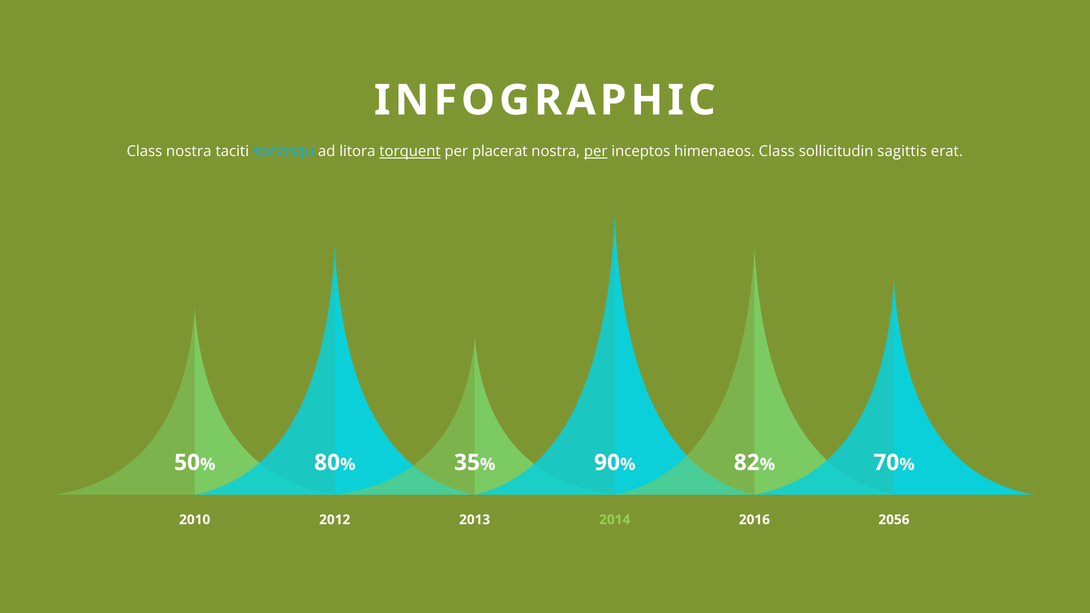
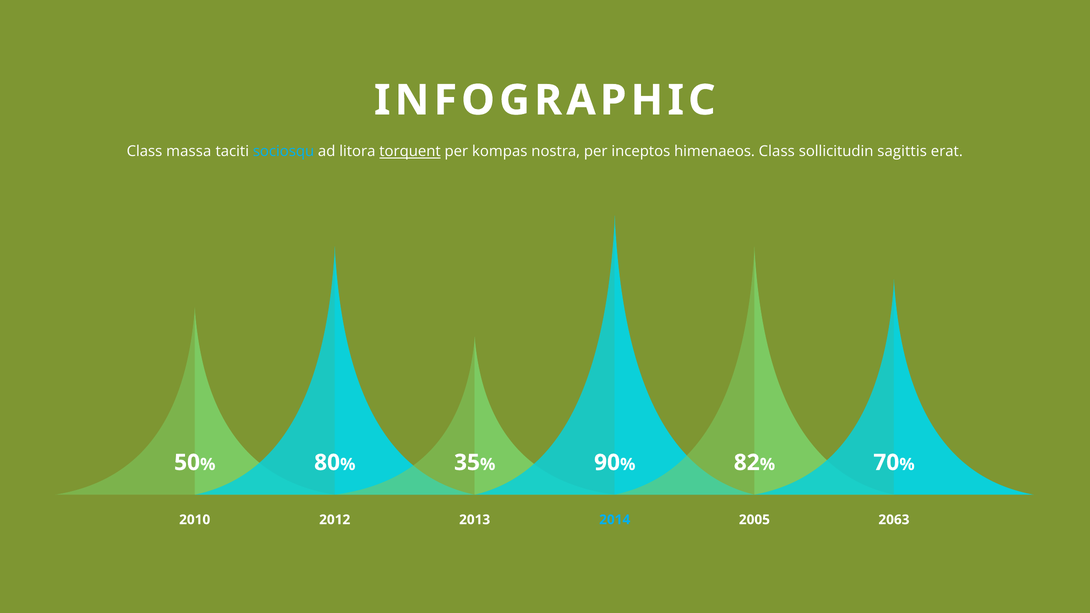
Class nostra: nostra -> massa (189, 152)
placerat: placerat -> kompas (500, 152)
per underline: present -> none (596, 152)
2014 colour: light green -> light blue (615, 520)
2016: 2016 -> 2005 (754, 520)
2056: 2056 -> 2063 (894, 520)
